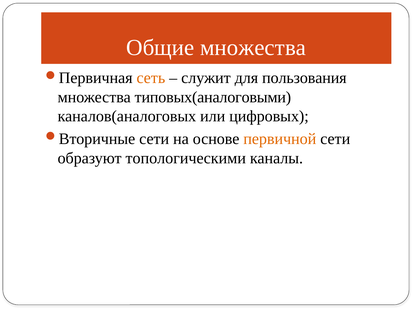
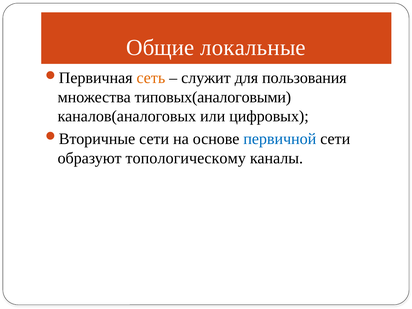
Общие множества: множества -> локальные (253, 48)
первичной colour: orange -> blue (280, 139)
топологическими: топологическими -> топологическому (186, 158)
